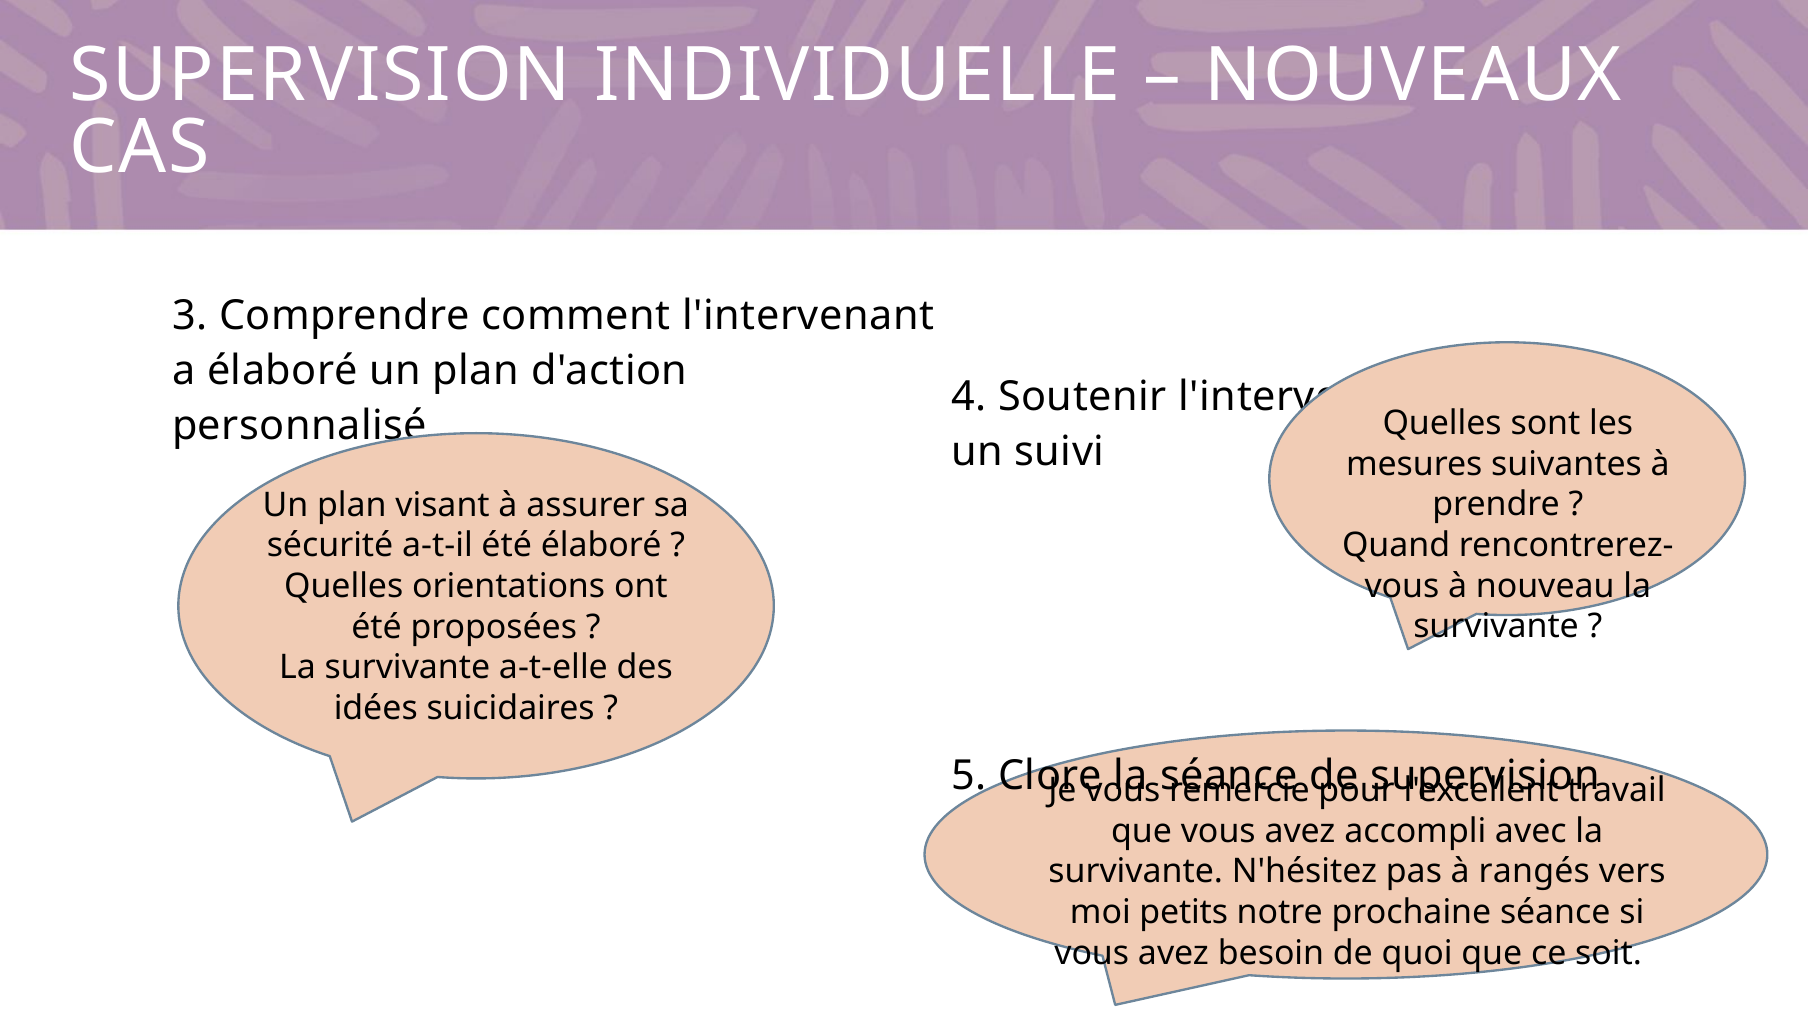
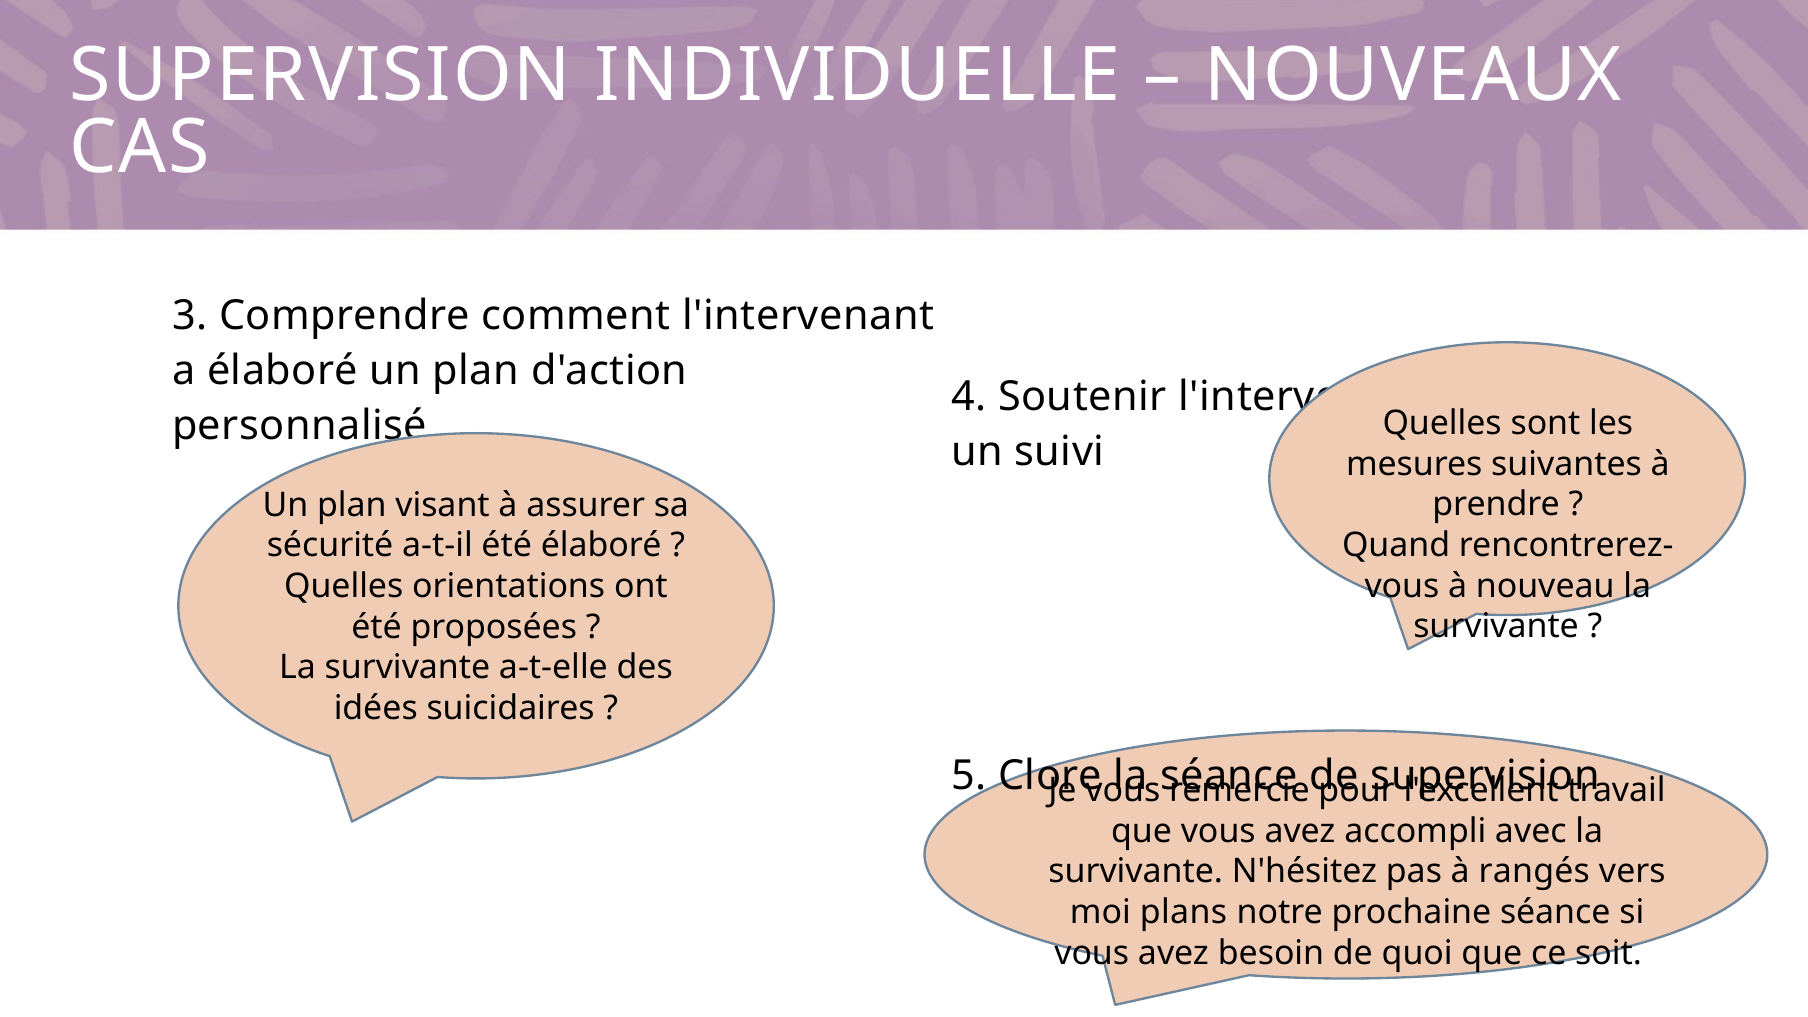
petits: petits -> plans (1183, 912)
